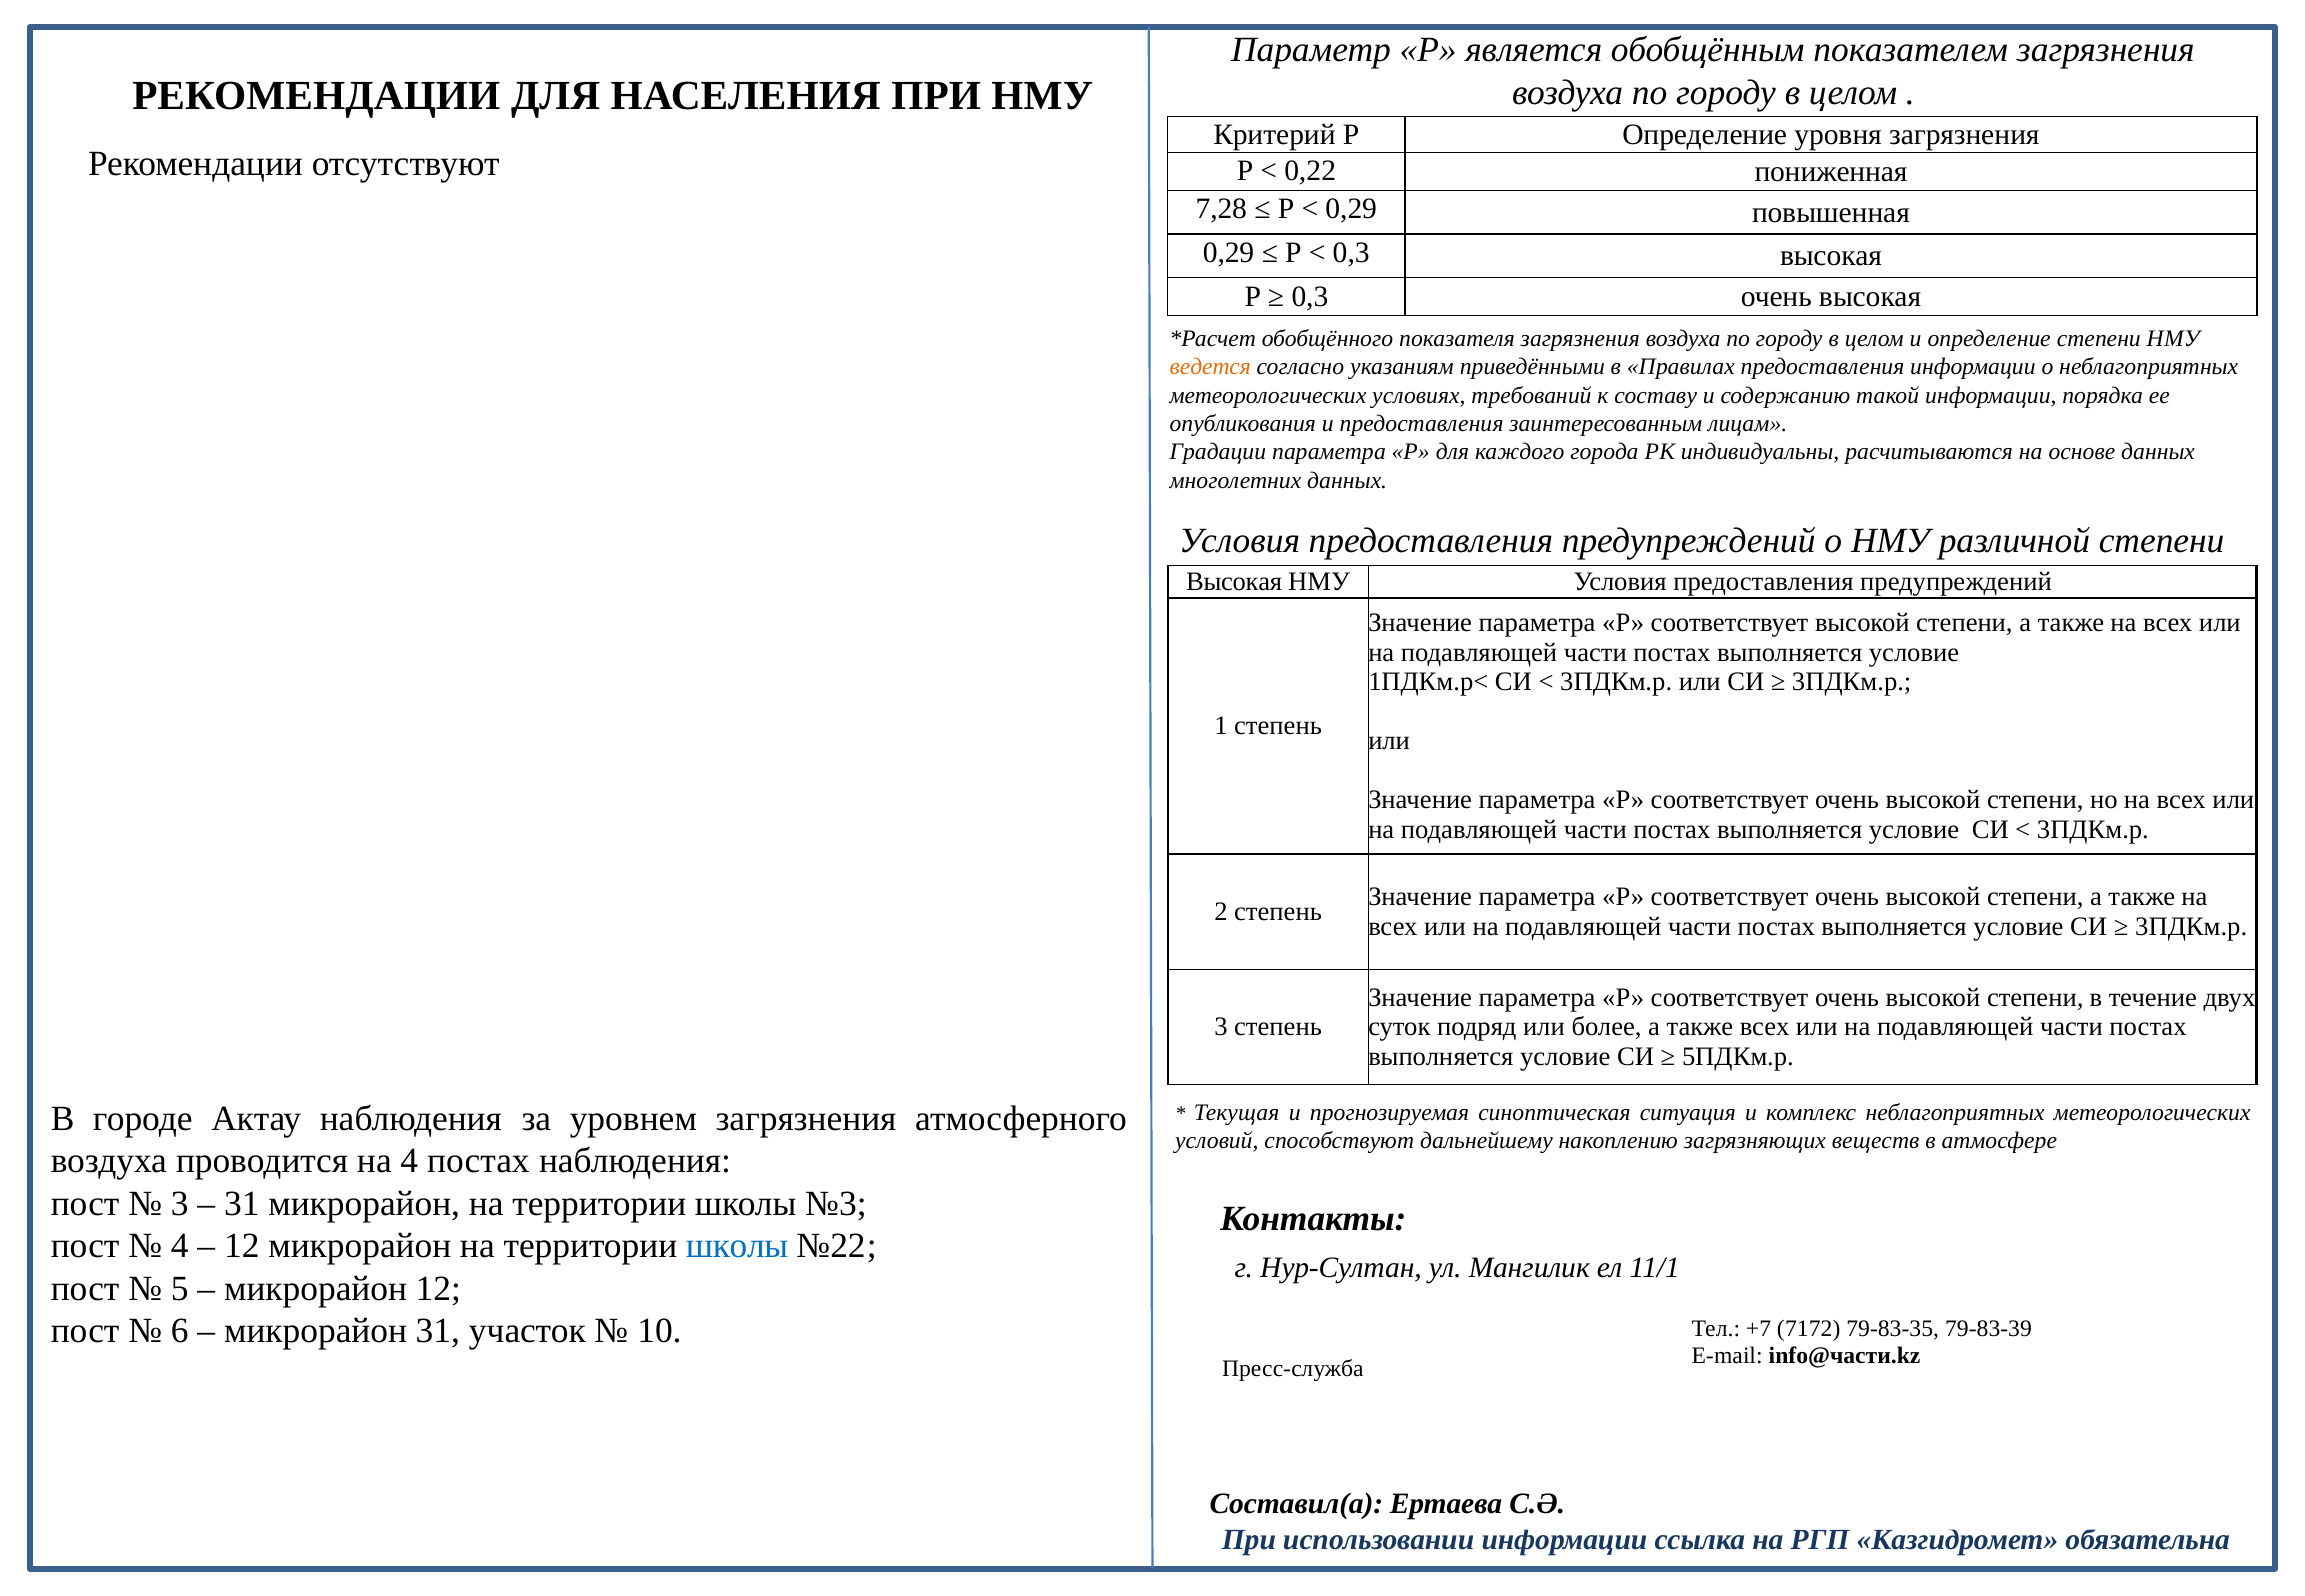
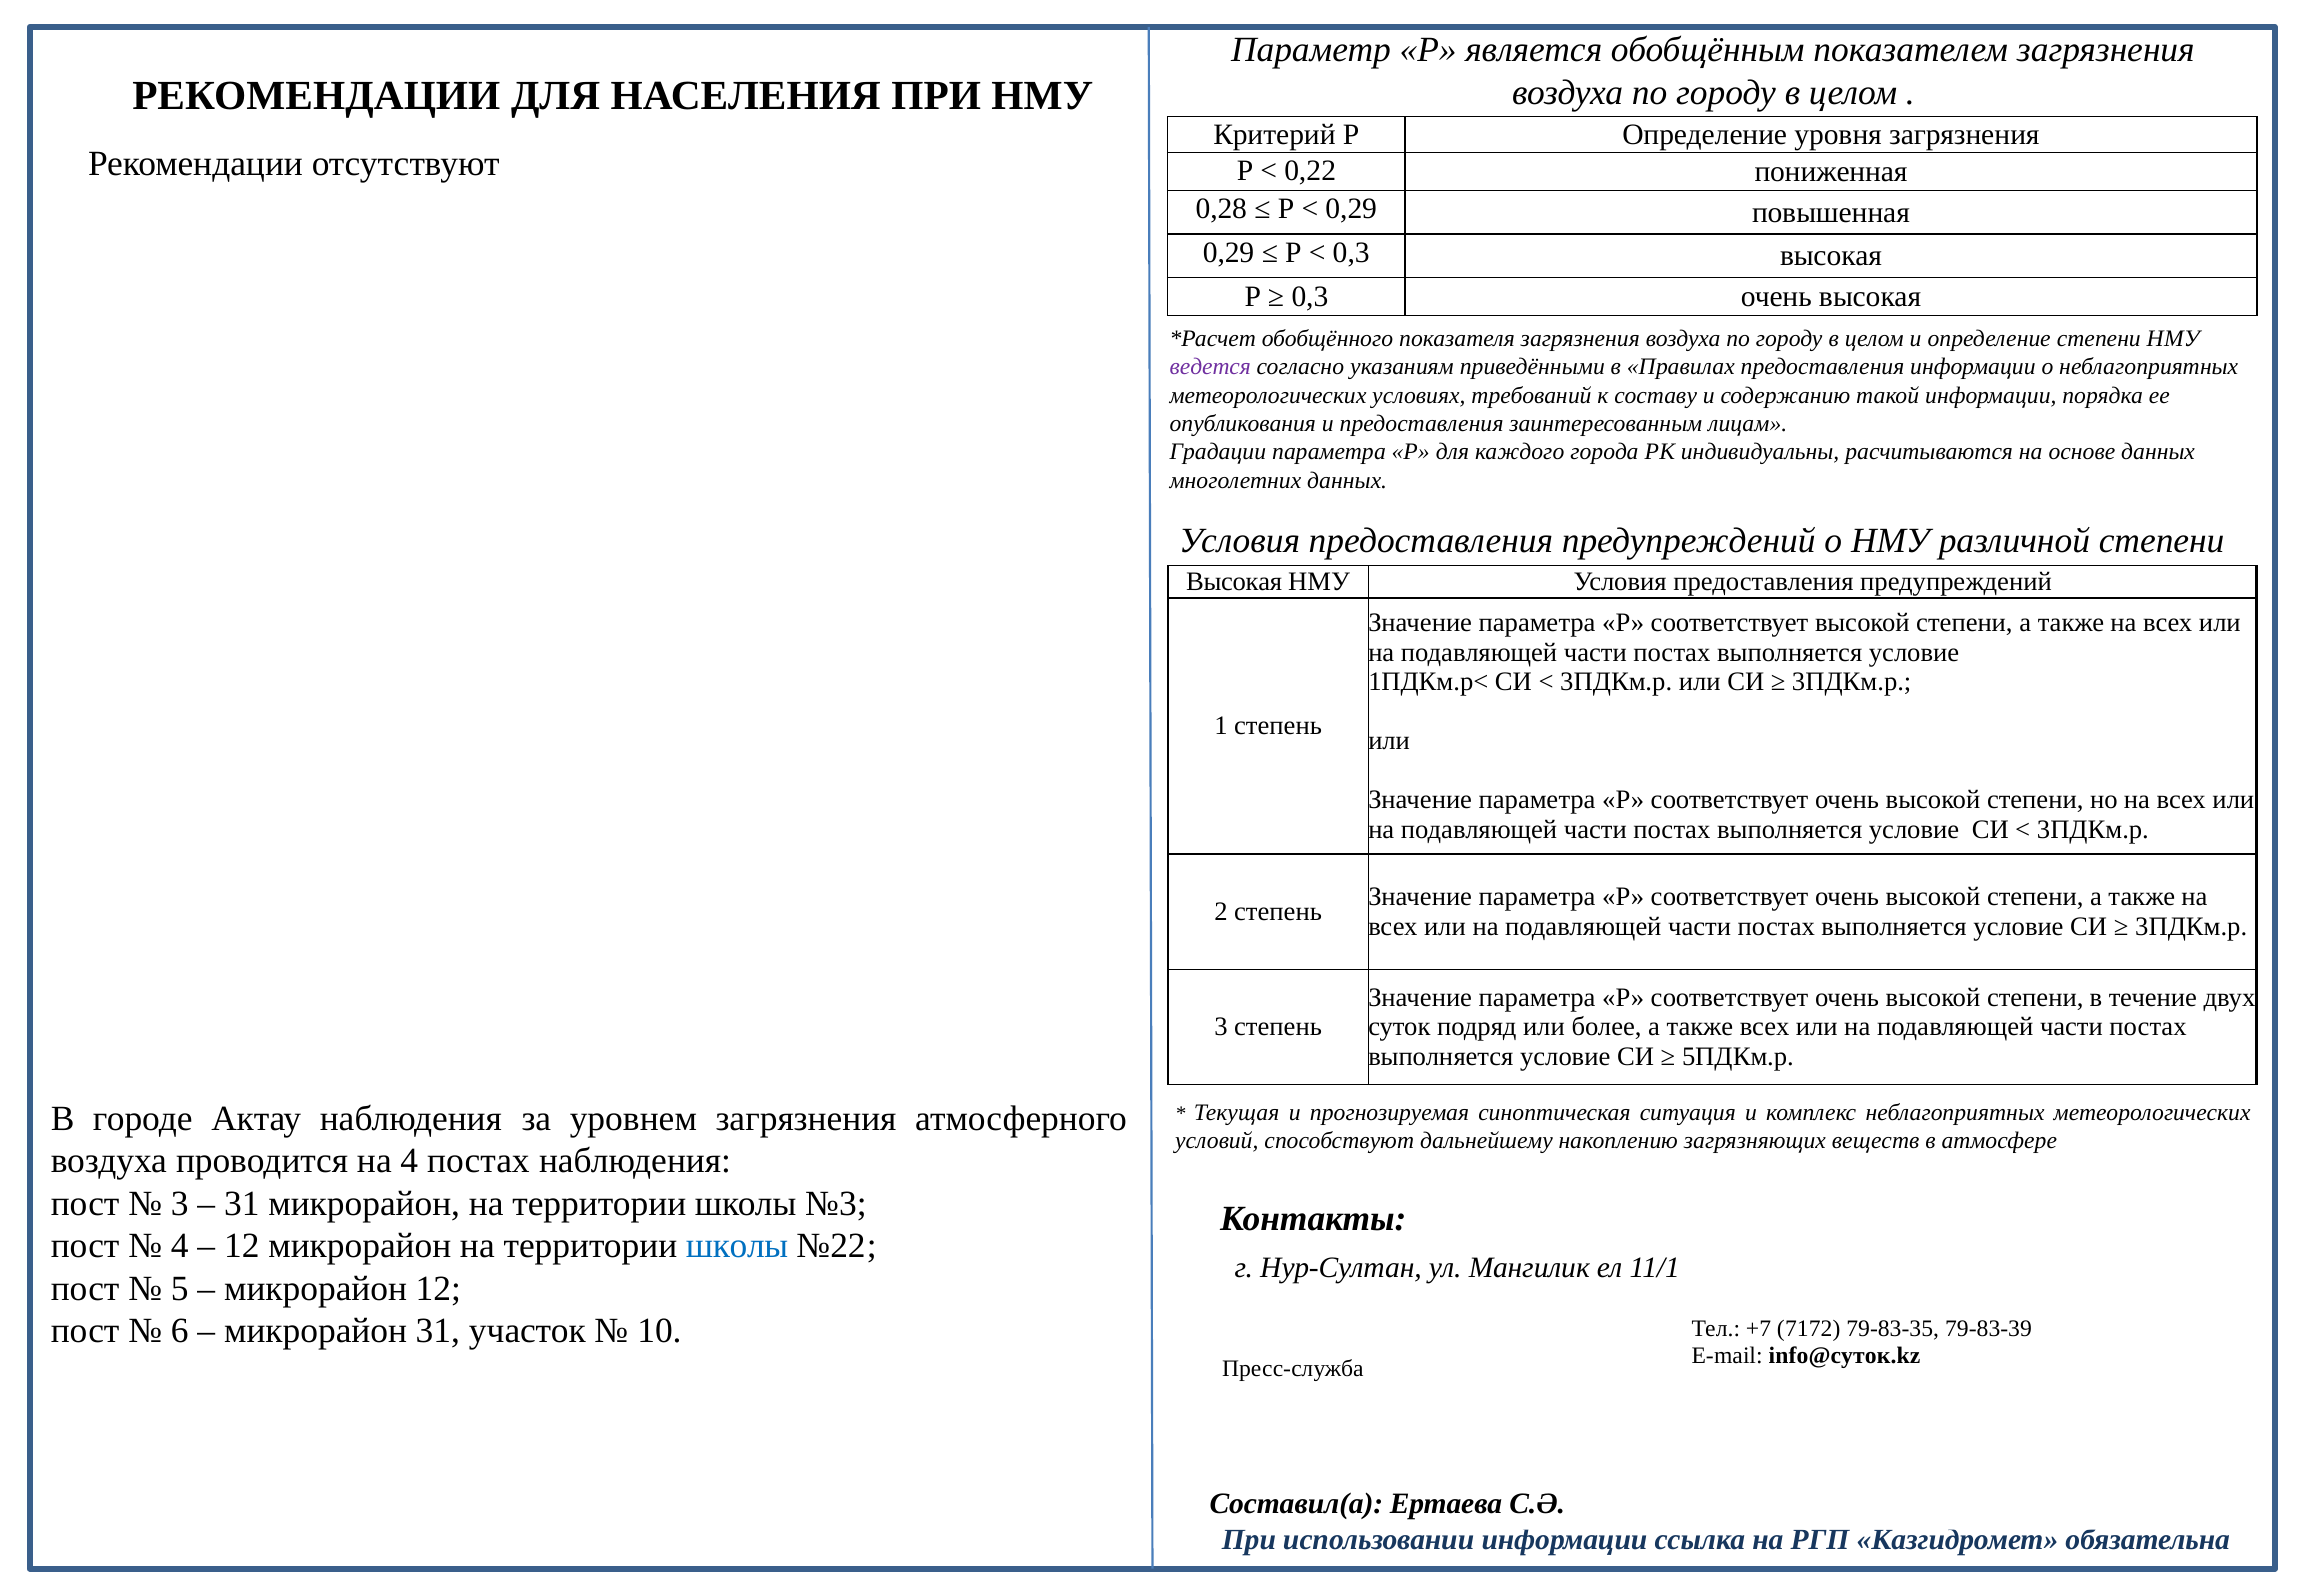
7,28: 7,28 -> 0,28 (1221, 209)
ведется colour: orange -> purple (1210, 367)
info@части.kz: info@части.kz -> info@суток.kz (1844, 1355)
